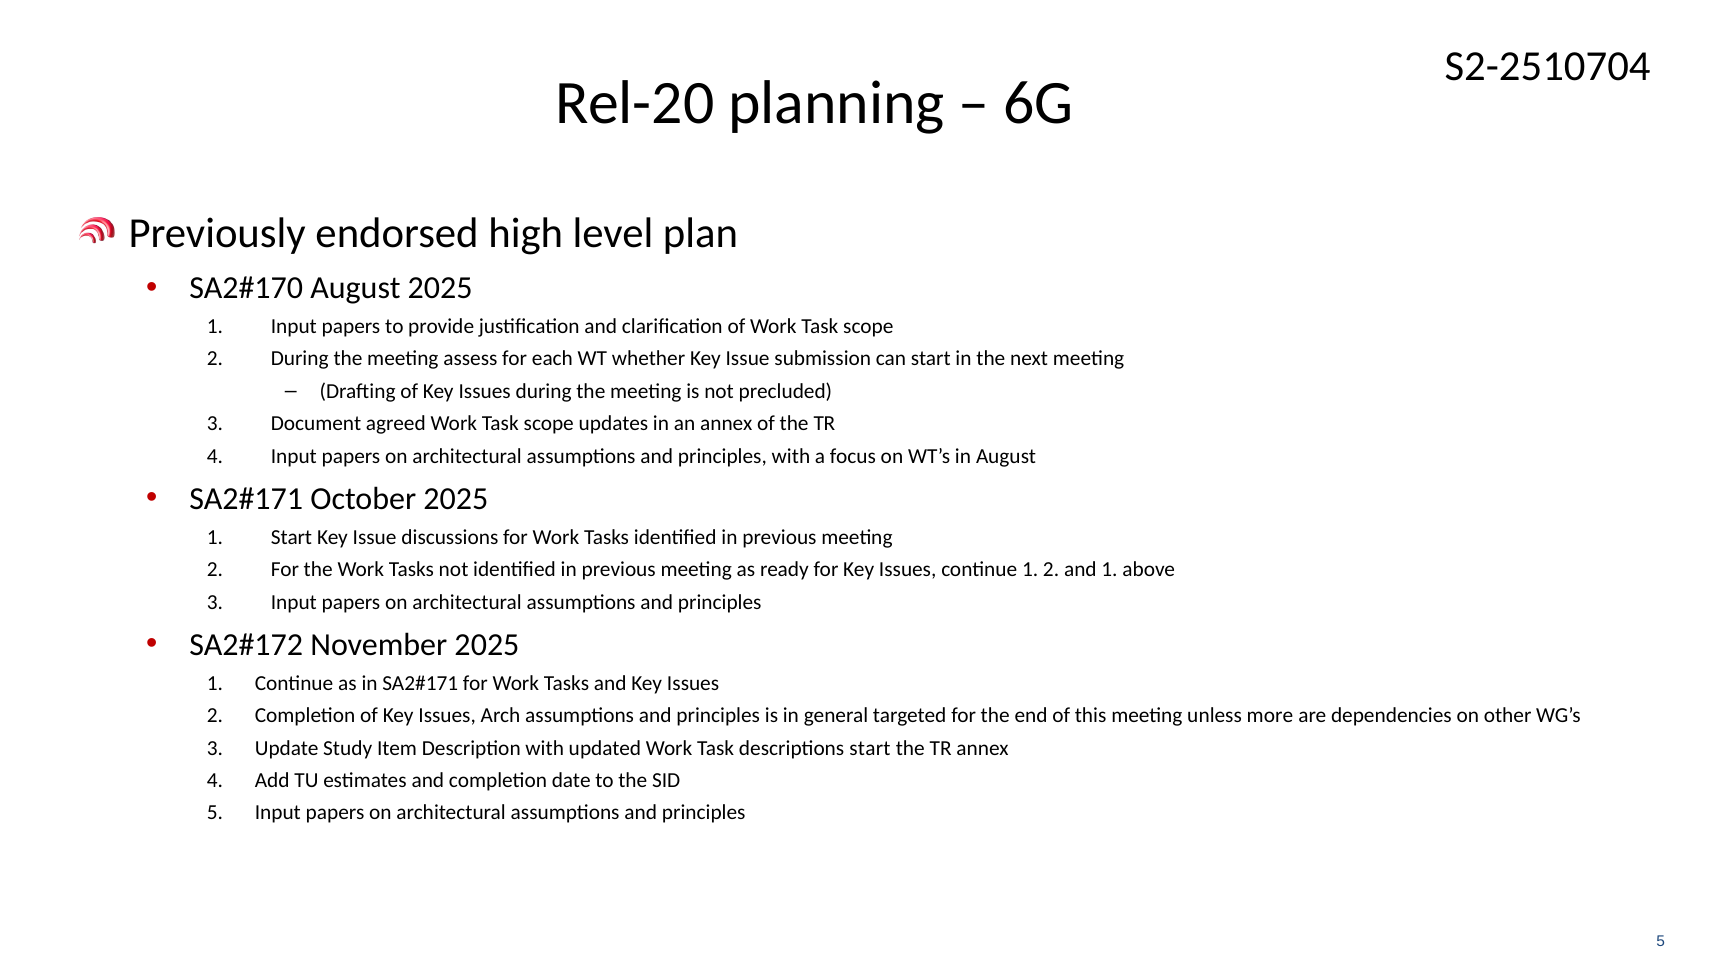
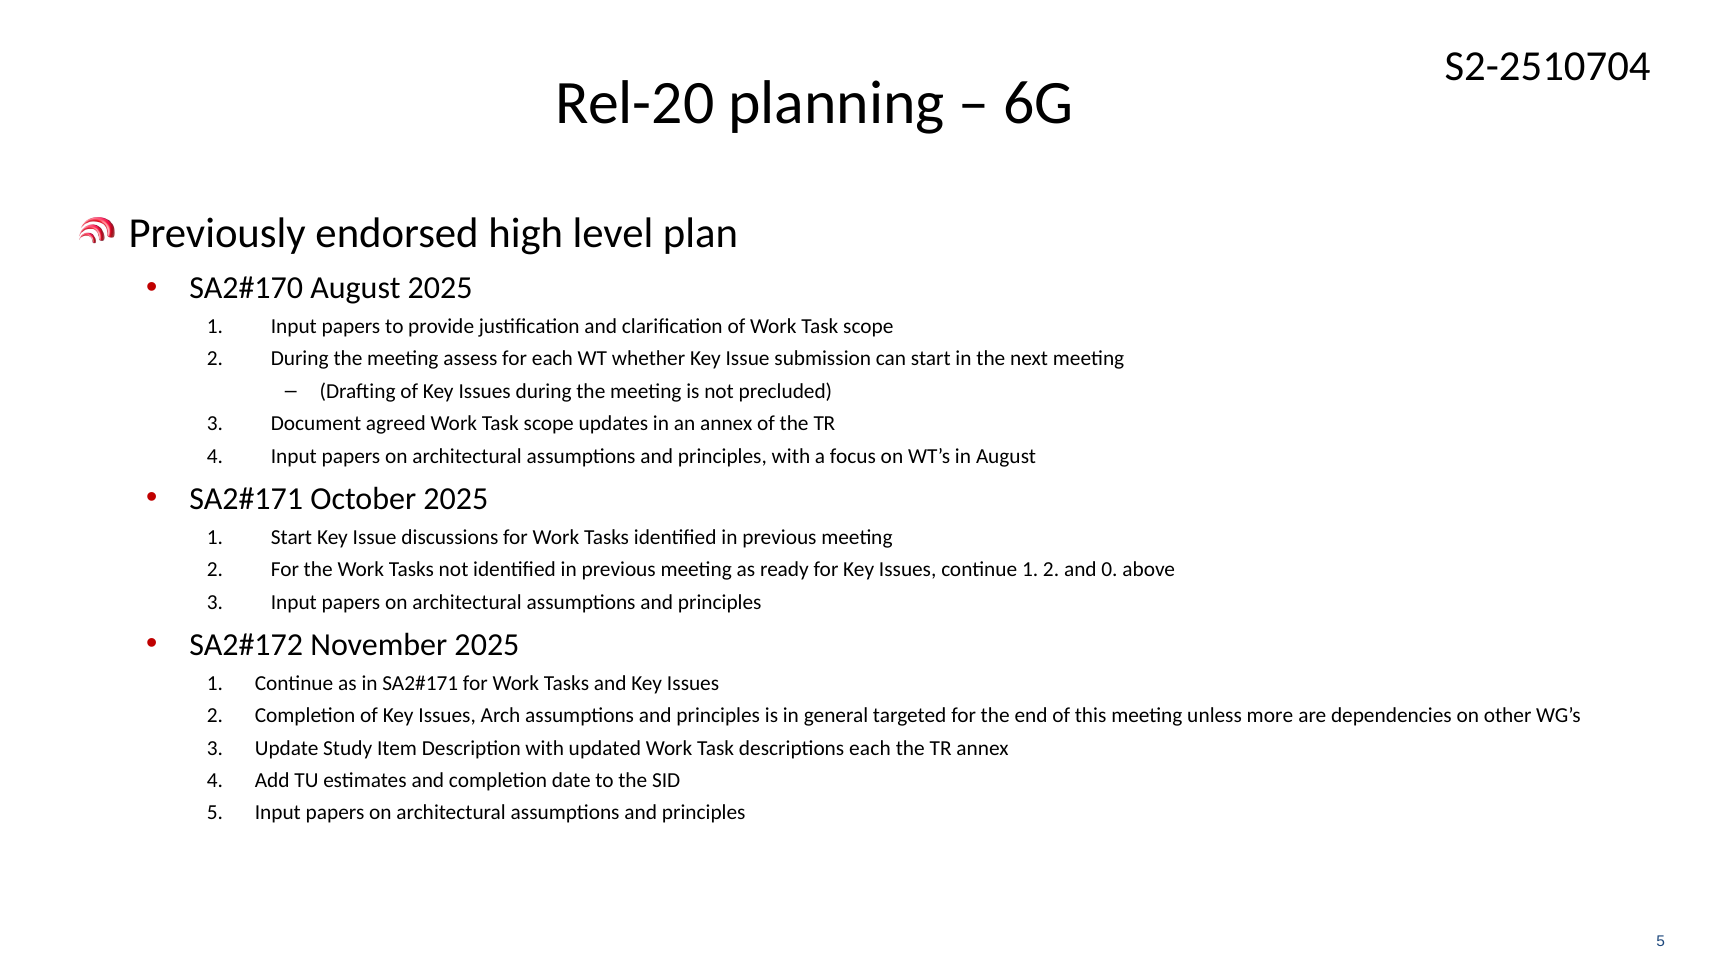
and 1: 1 -> 0 (1109, 570)
descriptions start: start -> each (870, 748)
